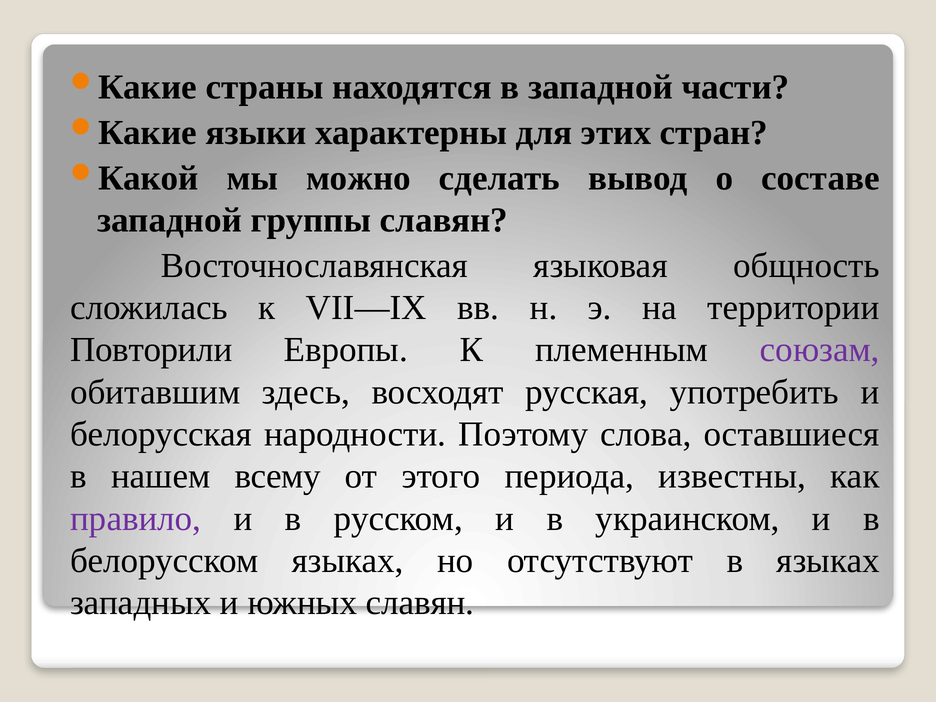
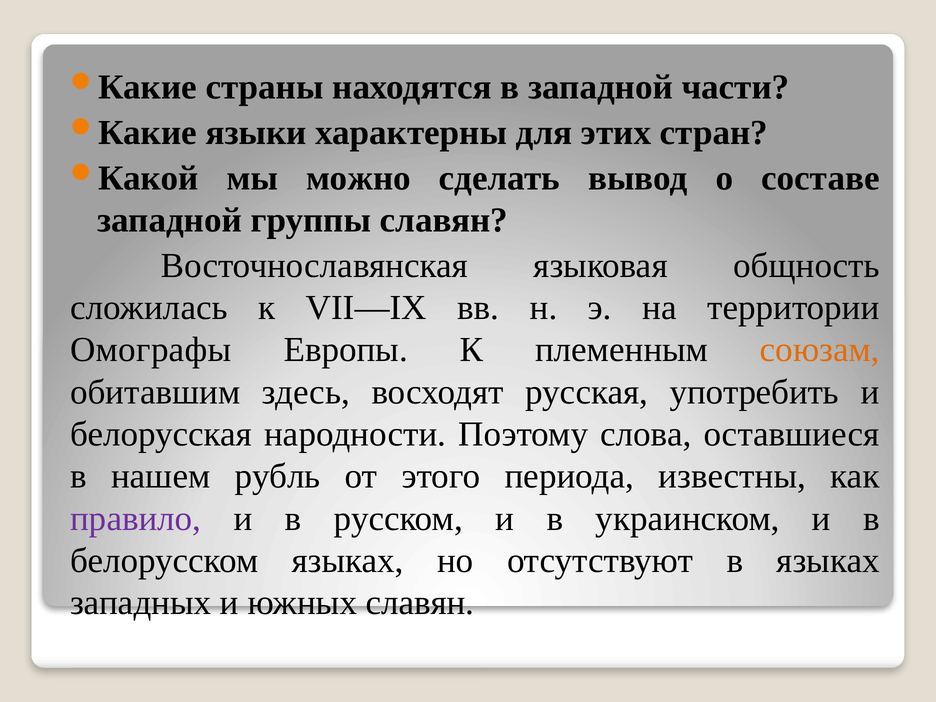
Повторили: Повторили -> Омографы (151, 350)
союзам colour: purple -> orange (820, 350)
всему: всему -> рубль (278, 476)
